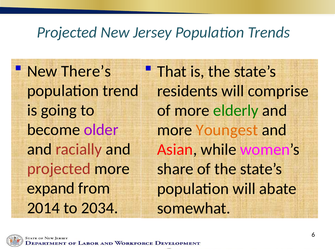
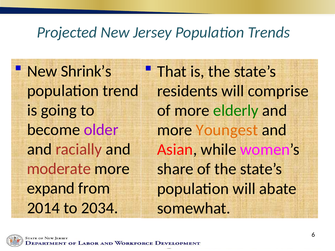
There’s: There’s -> Shrink’s (86, 71)
projected: projected -> moderate (59, 169)
